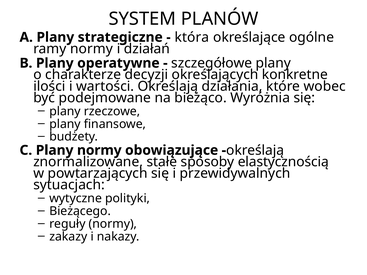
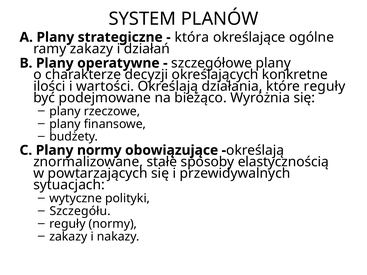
ramy normy: normy -> zakazy (92, 49)
które wobec: wobec -> reguły (325, 86)
Bieżącego: Bieżącego -> Szczegółu (80, 211)
